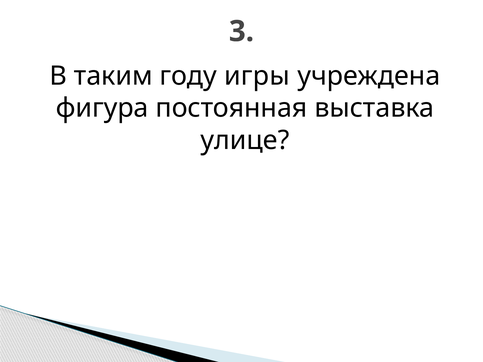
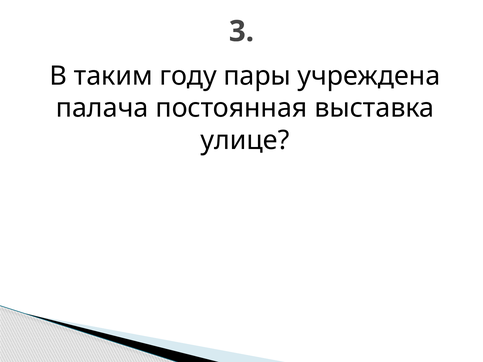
игры: игры -> пары (257, 76)
фигура: фигура -> палача (102, 108)
